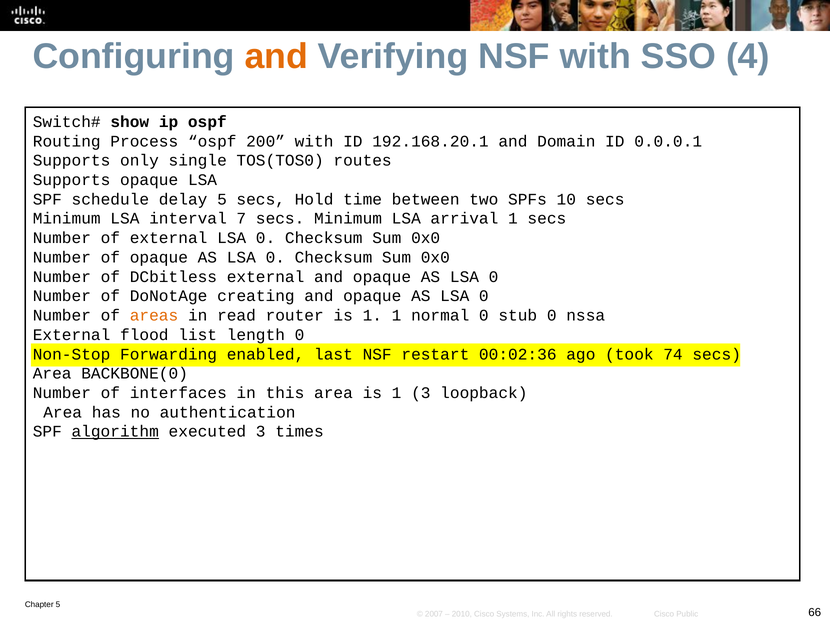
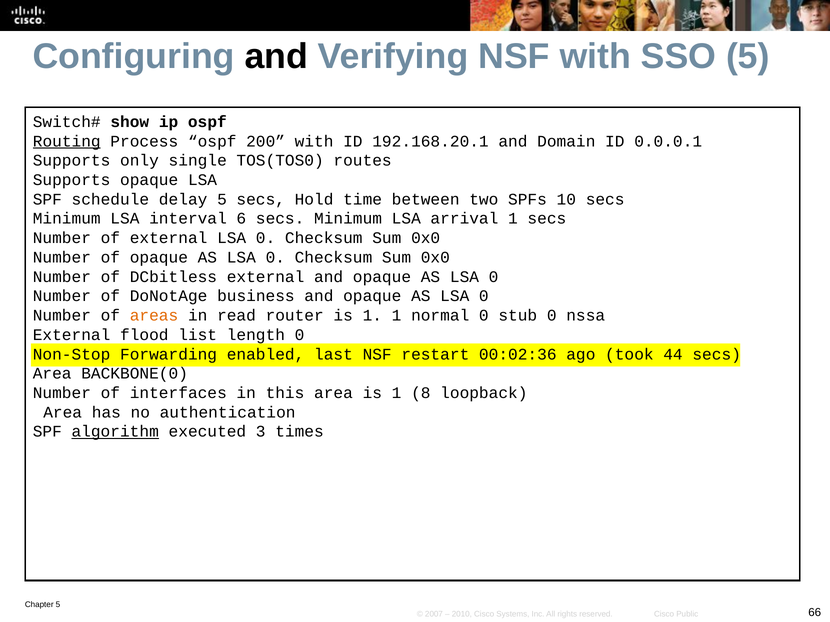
and colour: orange -> black (276, 56)
SSO 4: 4 -> 5 (748, 56)
Routing underline: none -> present (67, 141)
7: 7 -> 6 (241, 219)
creating: creating -> business (256, 296)
74: 74 -> 44 (673, 354)
1 3: 3 -> 8 (421, 393)
